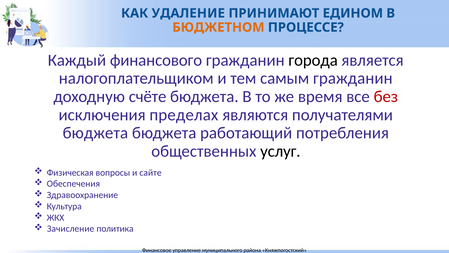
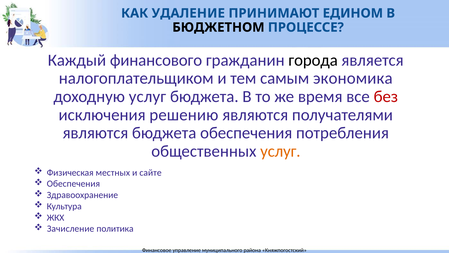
БЮДЖЕТНОМ colour: orange -> black (218, 27)
самым гражданин: гражданин -> экономика (353, 78)
доходную счёте: счёте -> услуг (147, 96)
пределах: пределах -> решению (184, 115)
бюджета: бюджета -> являются (95, 133)
бюджета работающий: работающий -> обеспечения (246, 133)
услуг colour: black -> orange (280, 151)
вопросы: вопросы -> местных (113, 172)
